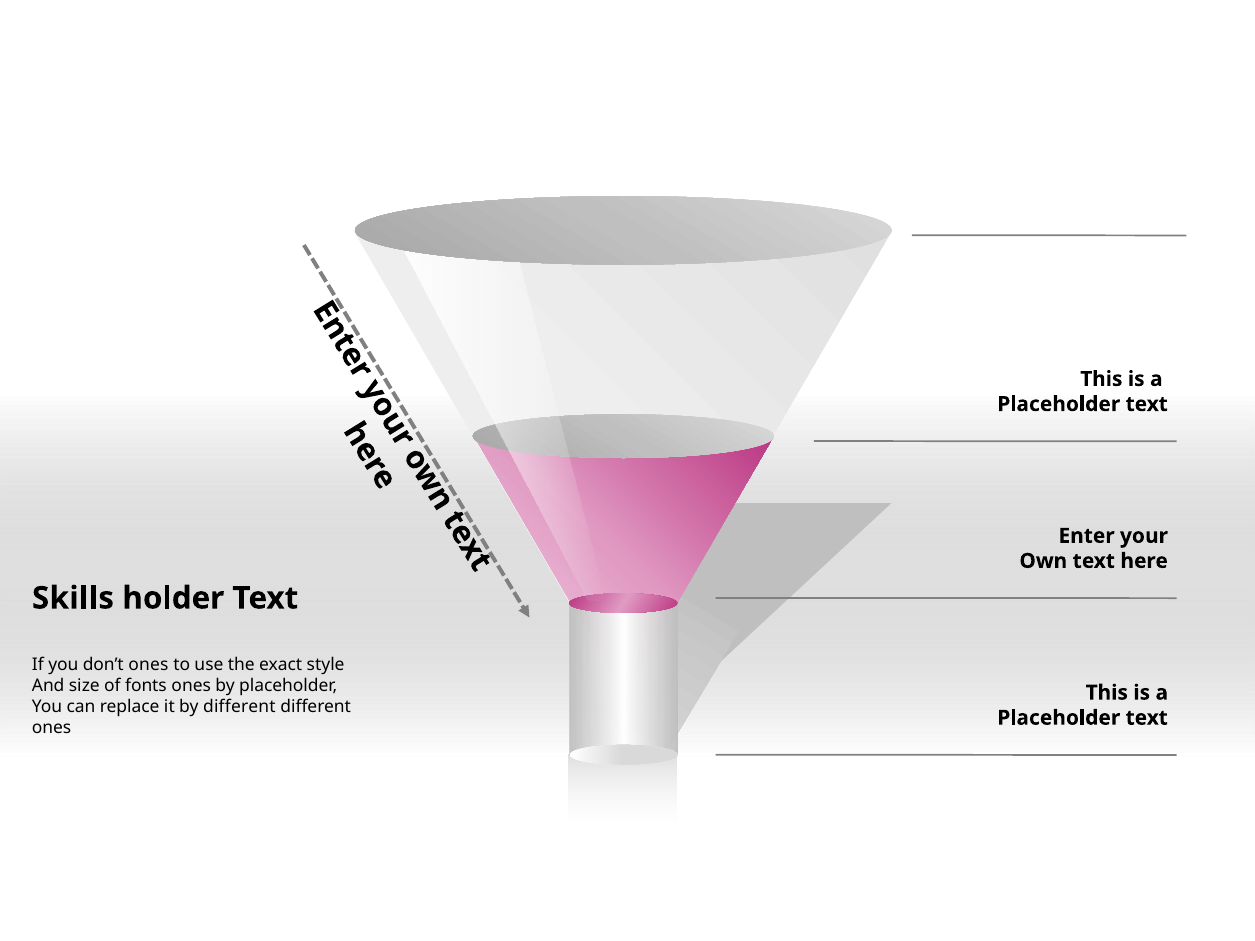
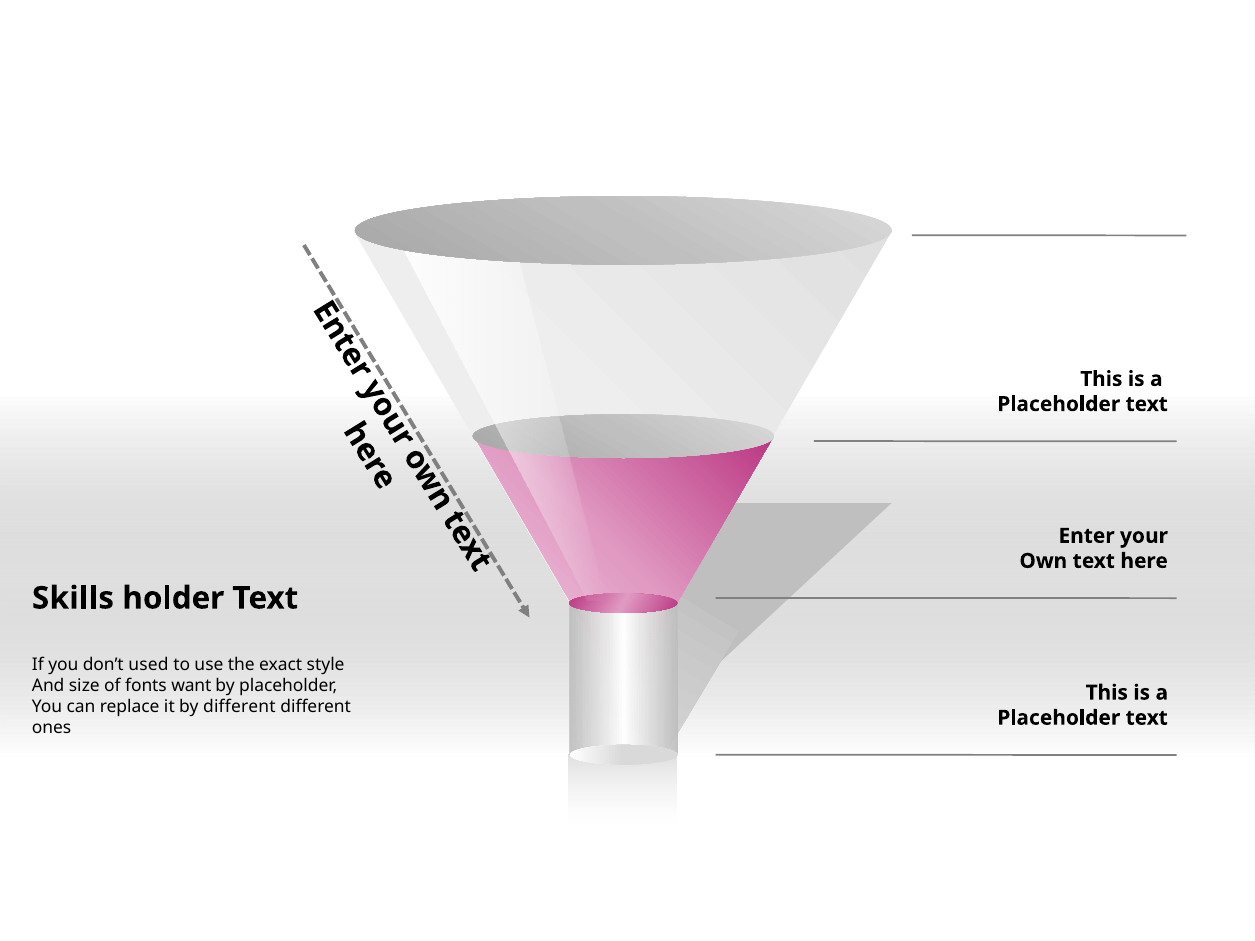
don’t ones: ones -> used (149, 665)
fonts ones: ones -> want (191, 686)
